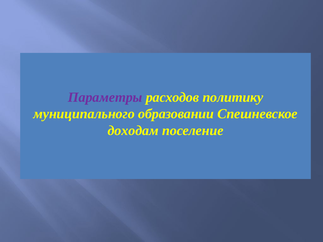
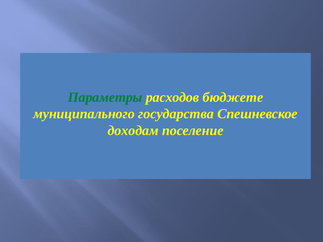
Параметры colour: purple -> green (105, 97)
политику: политику -> бюджете (233, 97)
образовании: образовании -> государства (176, 114)
